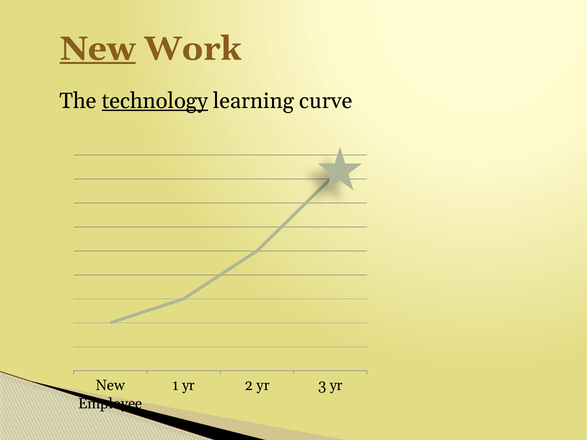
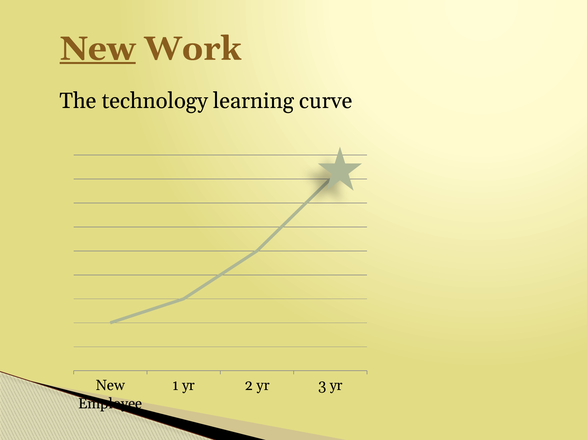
technology underline: present -> none (155, 101)
